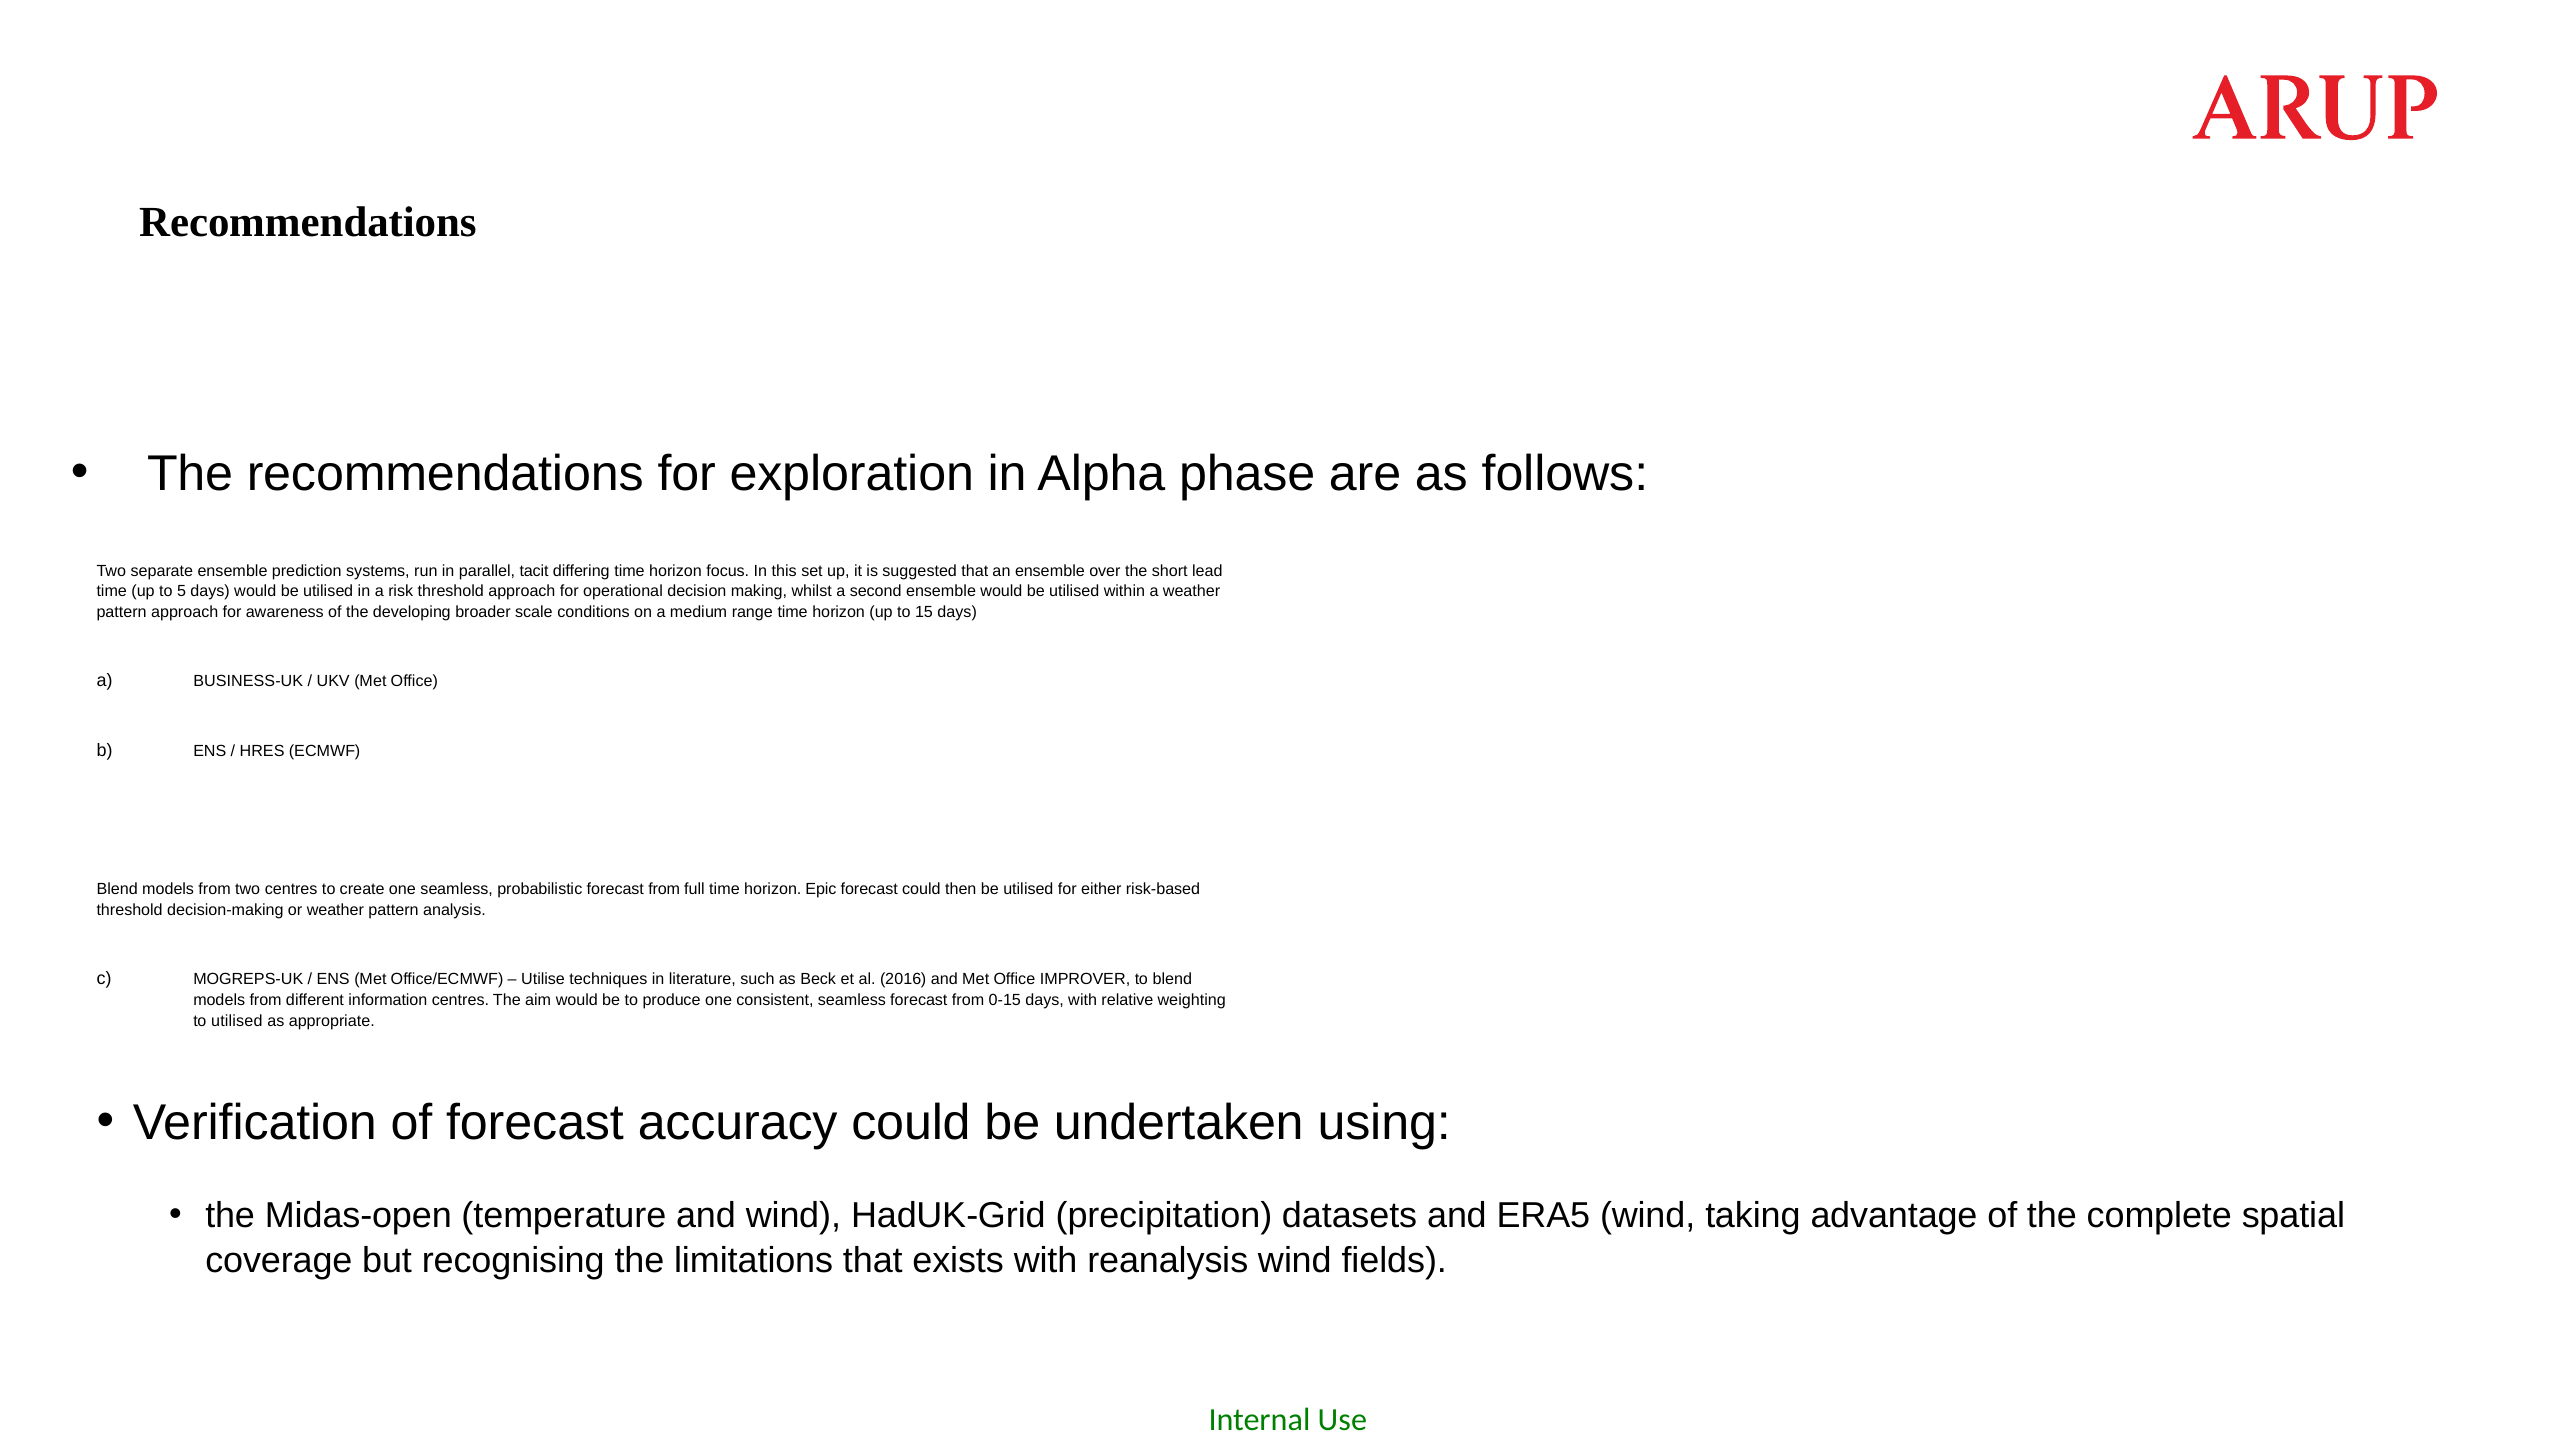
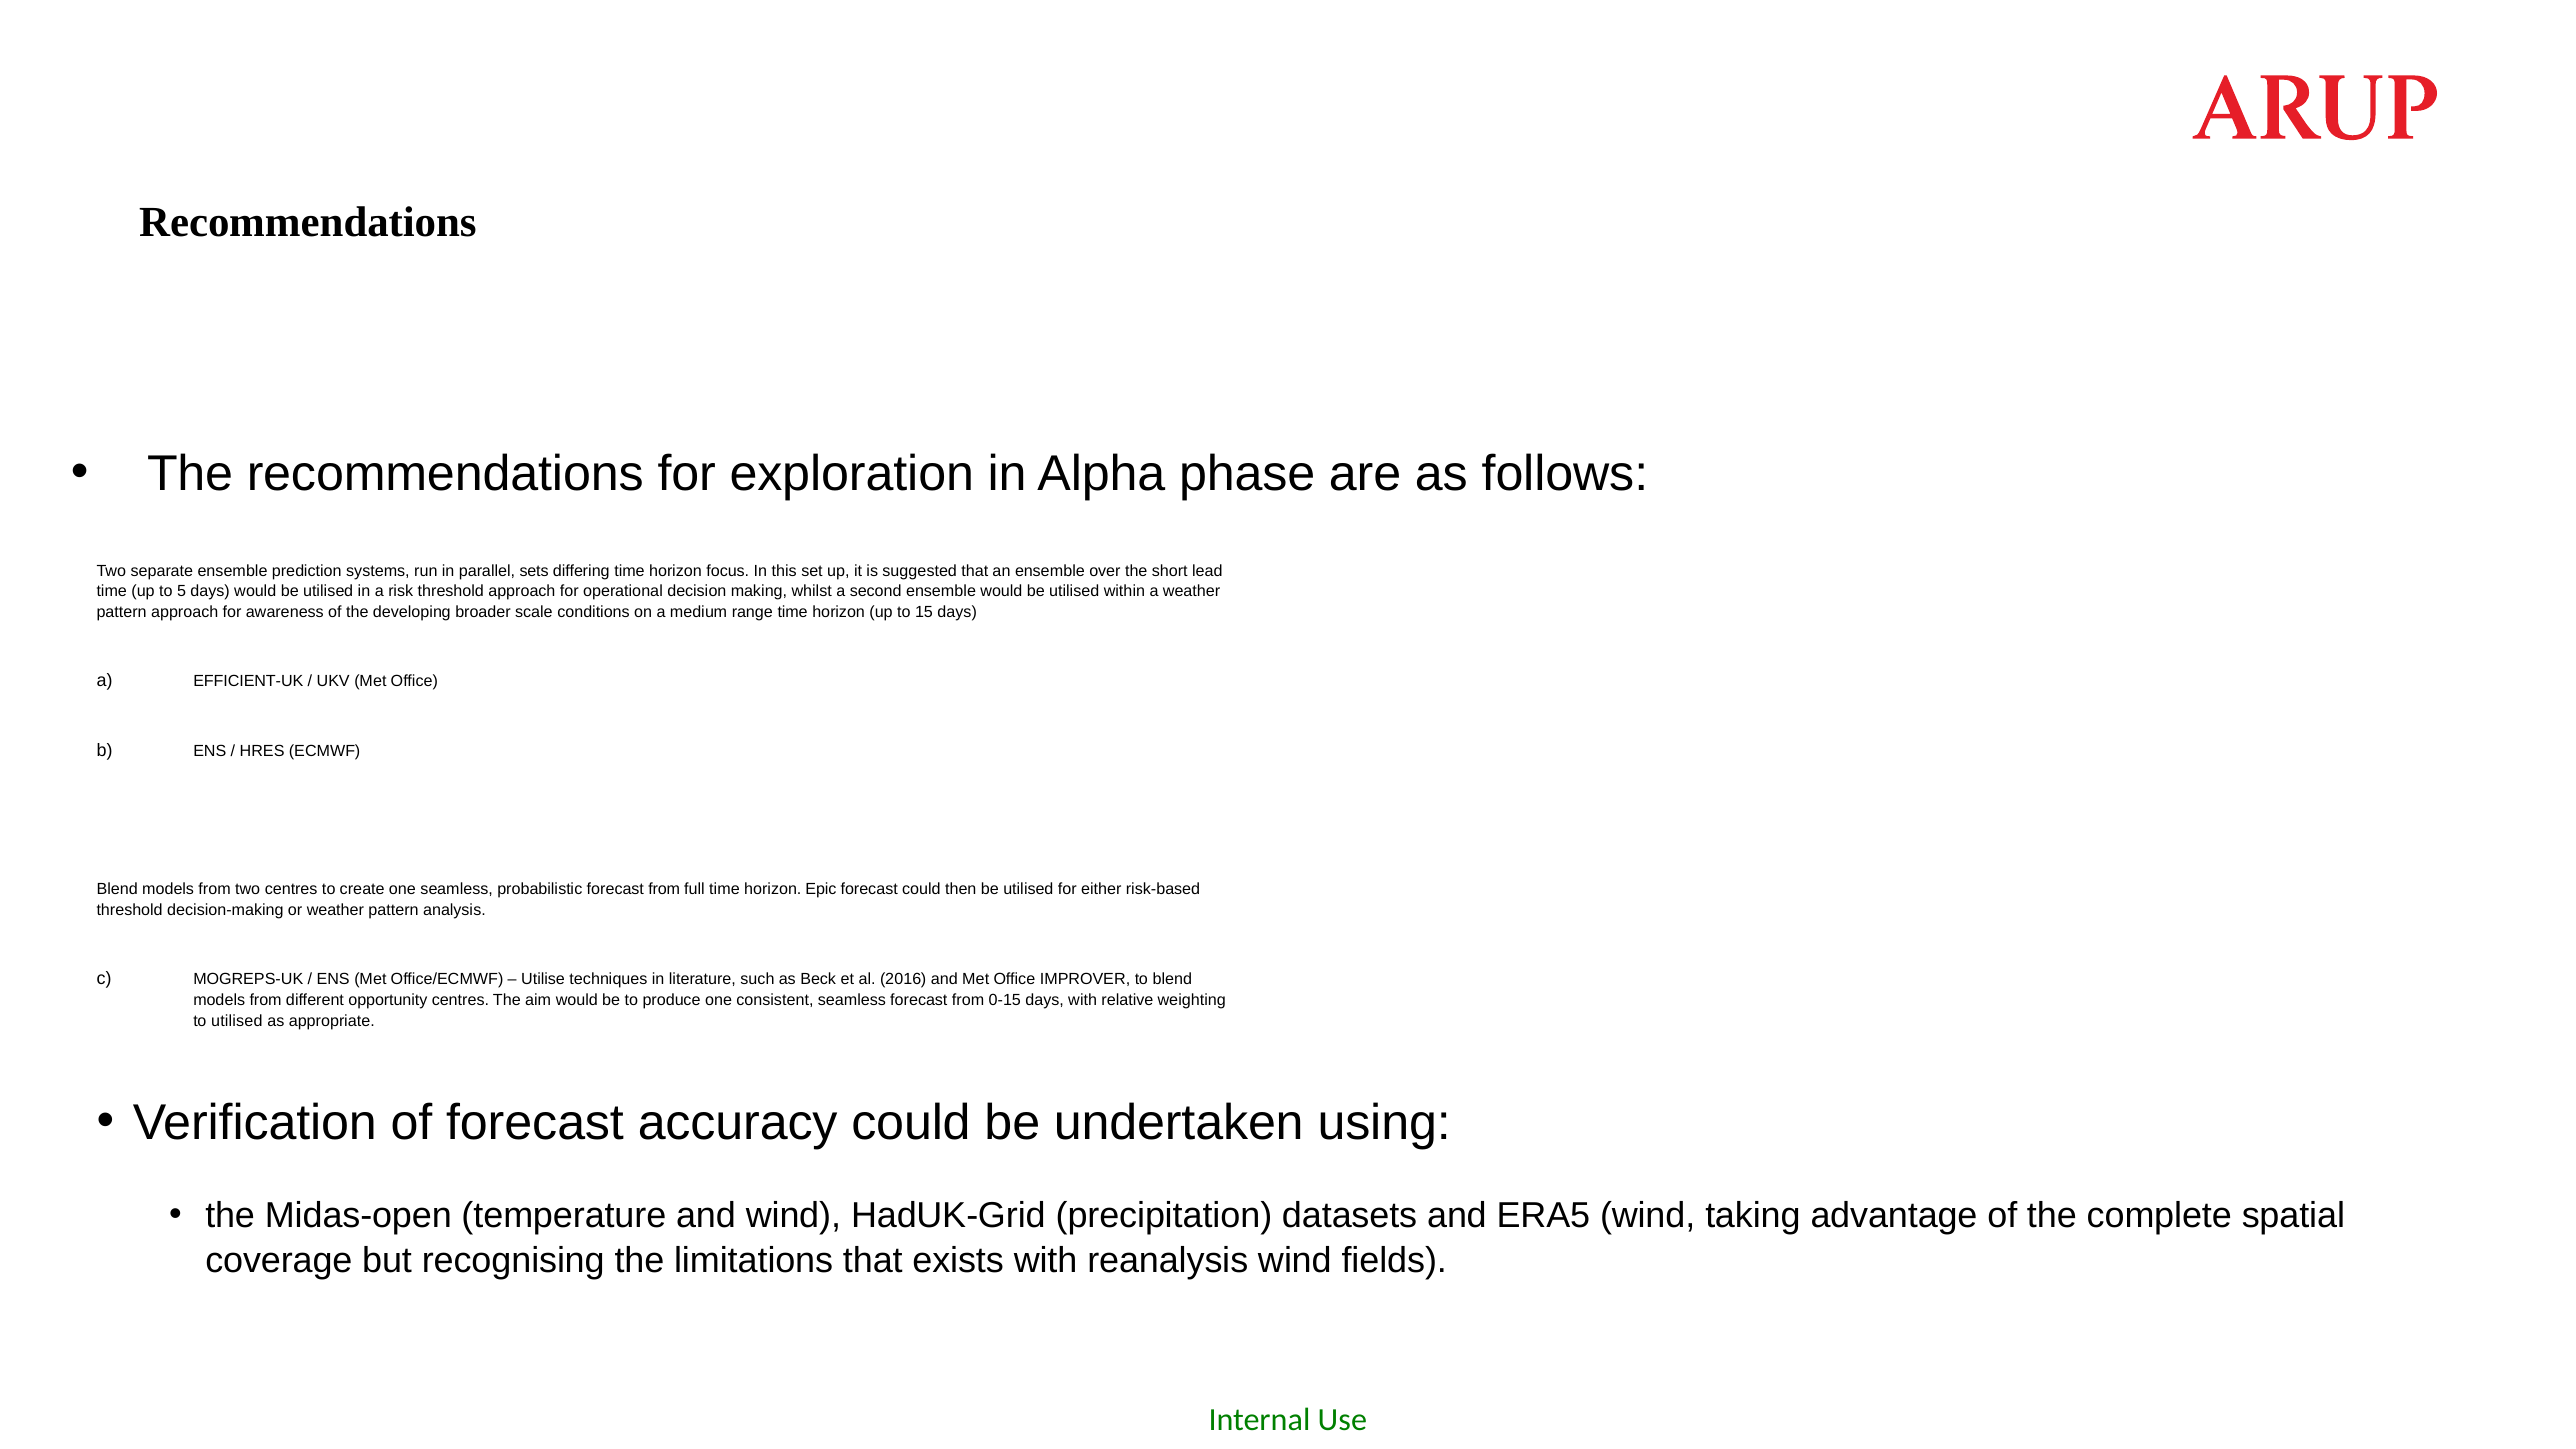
tacit: tacit -> sets (534, 571)
BUSINESS-UK: BUSINESS-UK -> EFFICIENT-UK (248, 681)
information: information -> opportunity (388, 1000)
